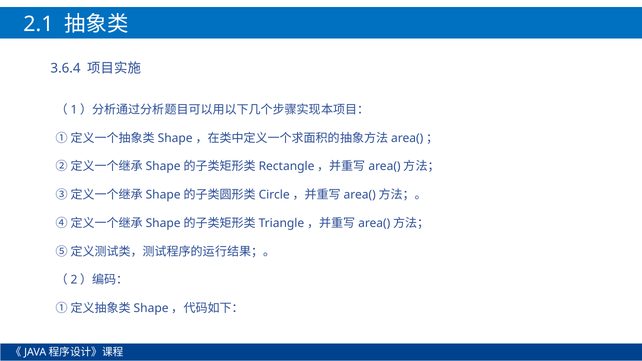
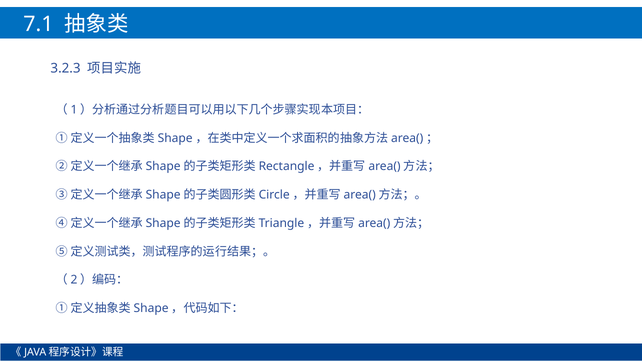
2.1: 2.1 -> 7.1 (38, 24)
3.6.4: 3.6.4 -> 3.2.3 (66, 69)
